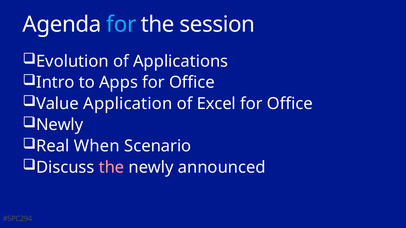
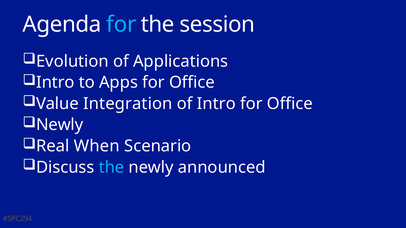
Application: Application -> Integration (128, 104)
of Excel: Excel -> Intro (216, 104)
the colour: pink -> light blue (112, 167)
